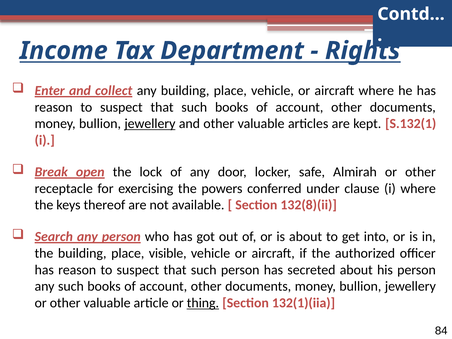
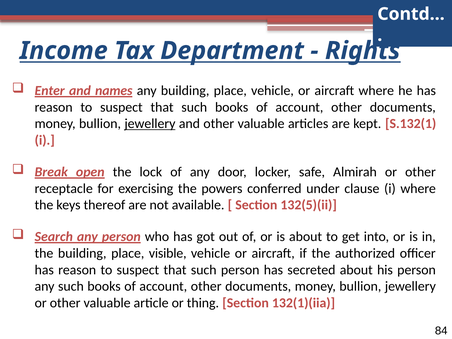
collect: collect -> names (114, 91)
132(8)(ii: 132(8)(ii -> 132(5)(ii (309, 205)
thing underline: present -> none (203, 303)
